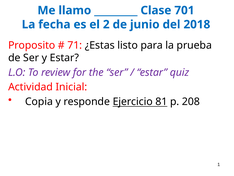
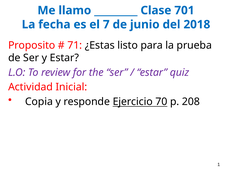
2: 2 -> 7 (106, 24)
81: 81 -> 70 (161, 101)
